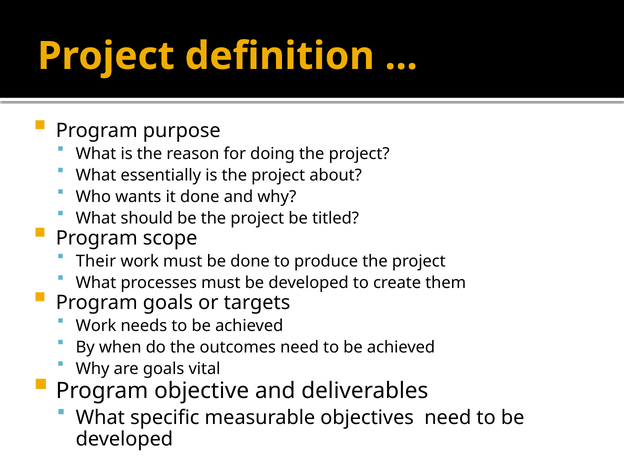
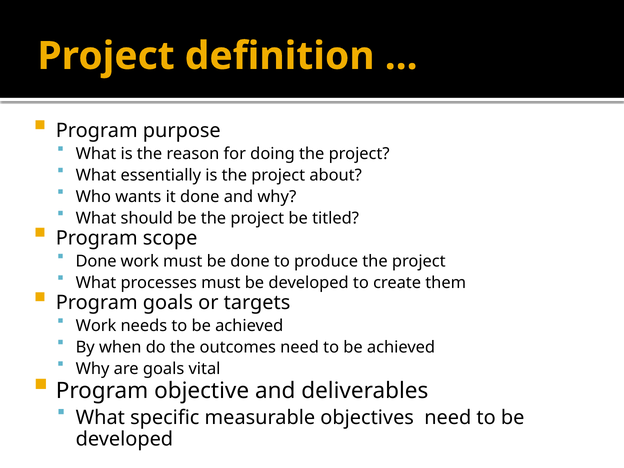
Their: Their -> Done (96, 261)
